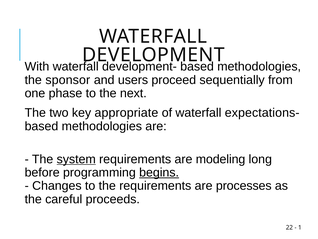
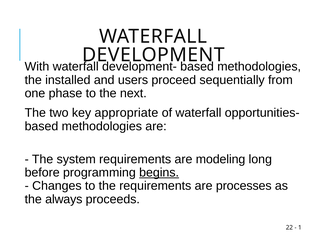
sponsor: sponsor -> installed (68, 80)
expectations-: expectations- -> opportunities- (262, 113)
system underline: present -> none (76, 159)
careful: careful -> always (64, 199)
